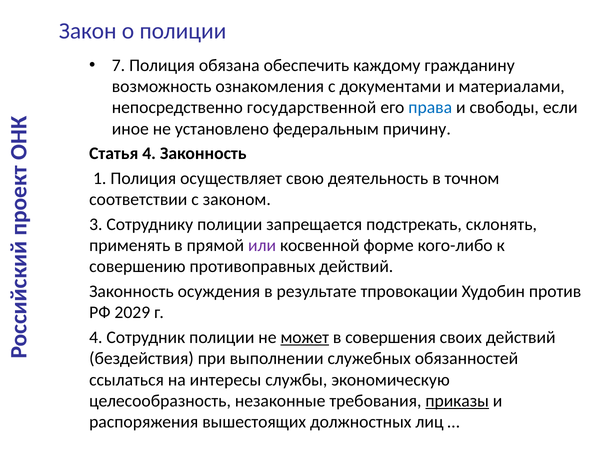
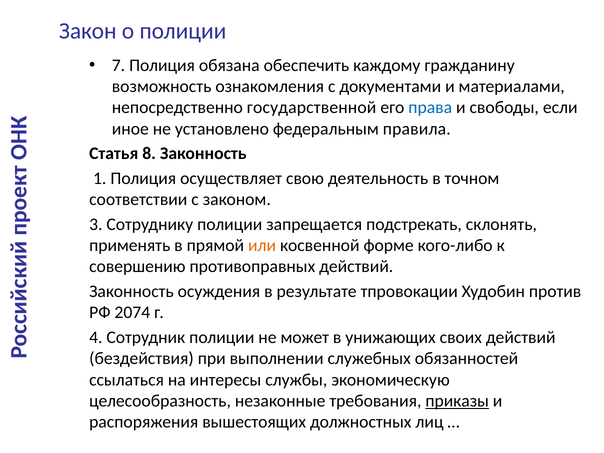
причину: причину -> правила (417, 129)
Статья 4: 4 -> 8 (149, 154)
или colour: purple -> orange (262, 246)
2029: 2029 -> 2074 (132, 313)
может underline: present -> none (305, 337)
совершения: совершения -> унижающих (391, 337)
